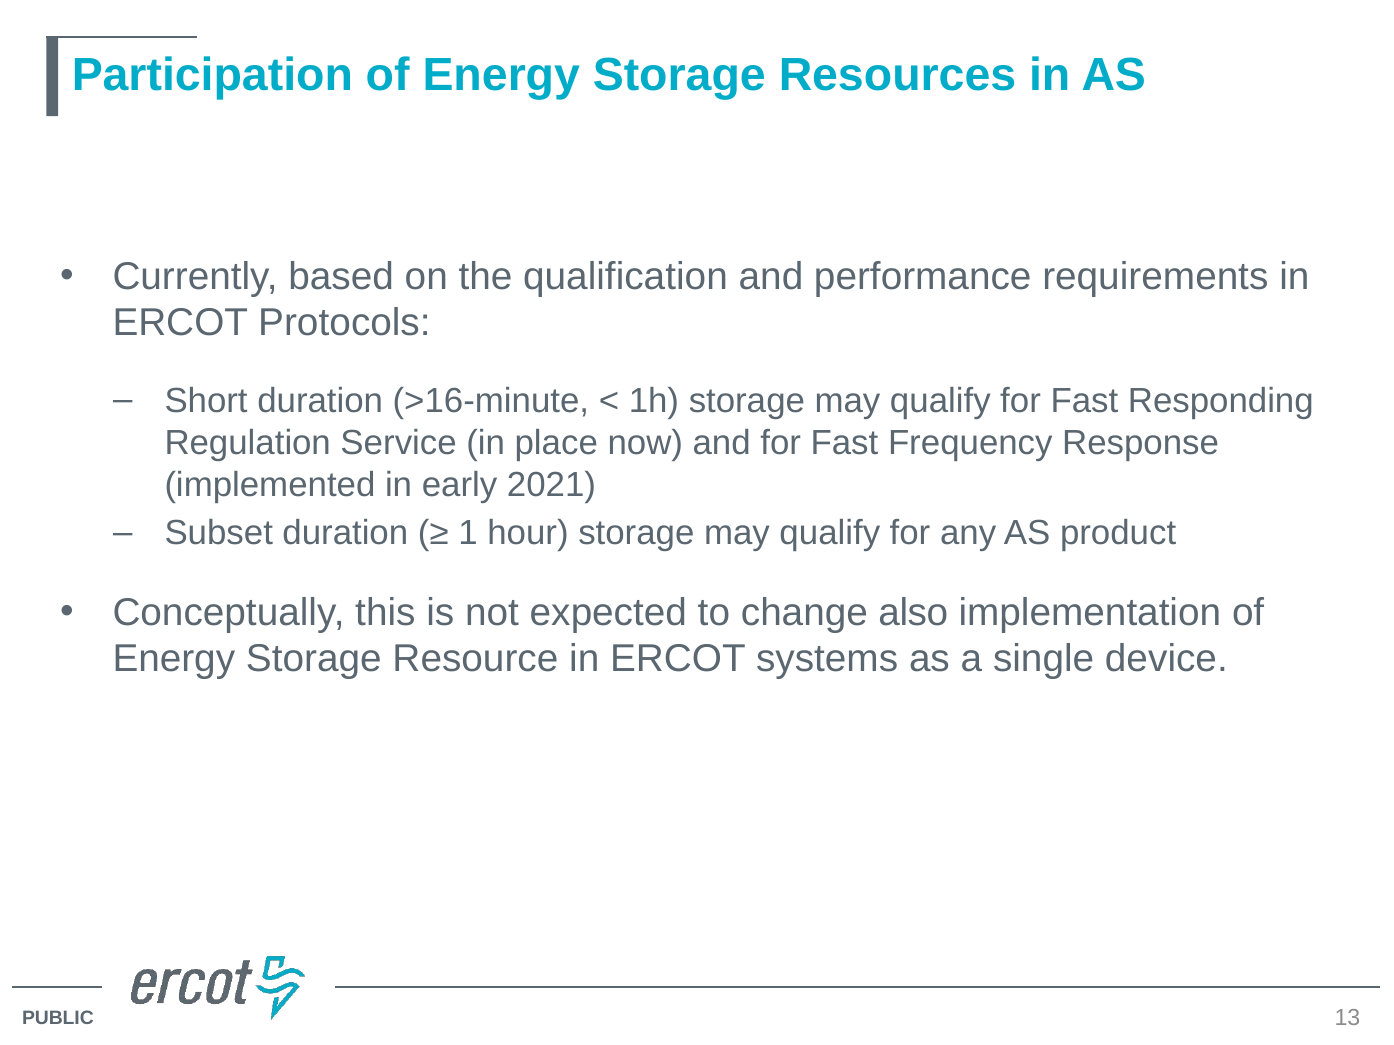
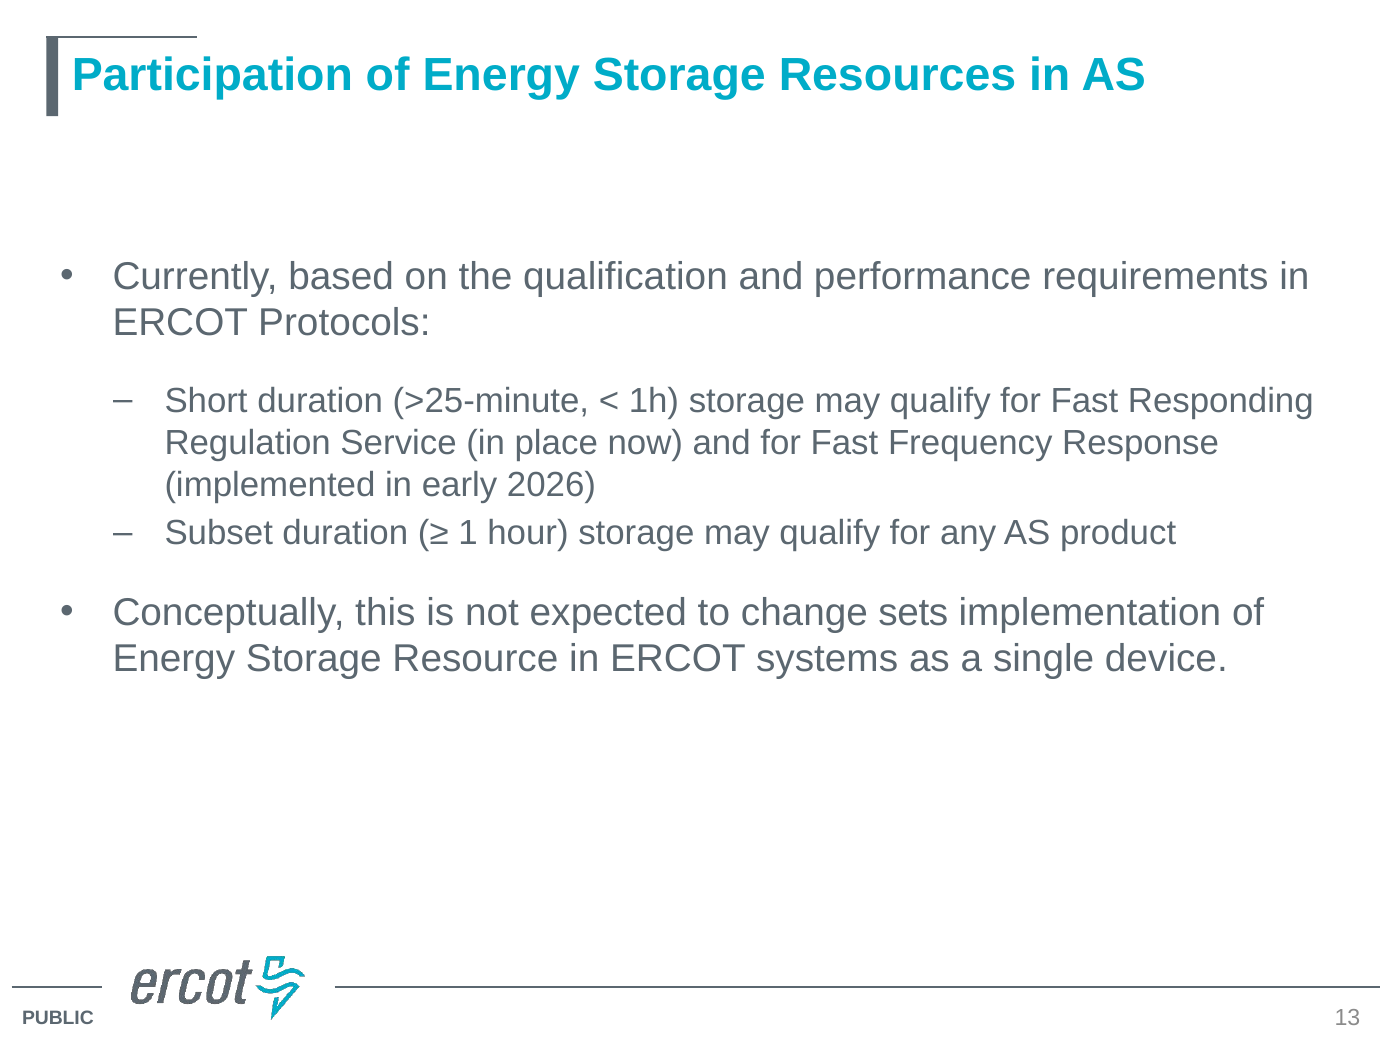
>16-minute: >16-minute -> >25-minute (491, 401)
2021: 2021 -> 2026 (551, 485)
also: also -> sets (913, 613)
